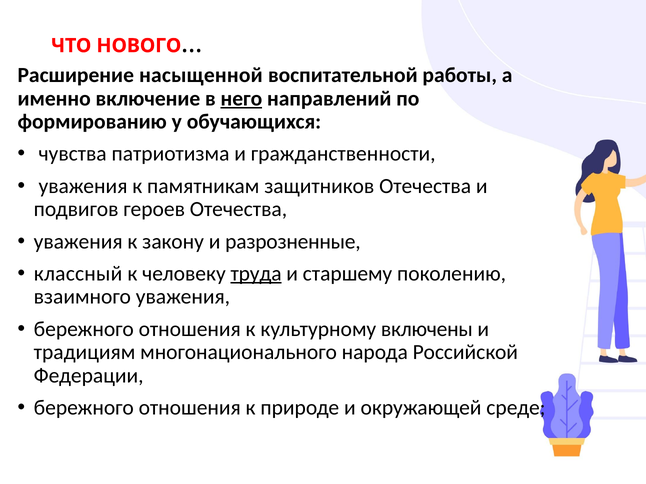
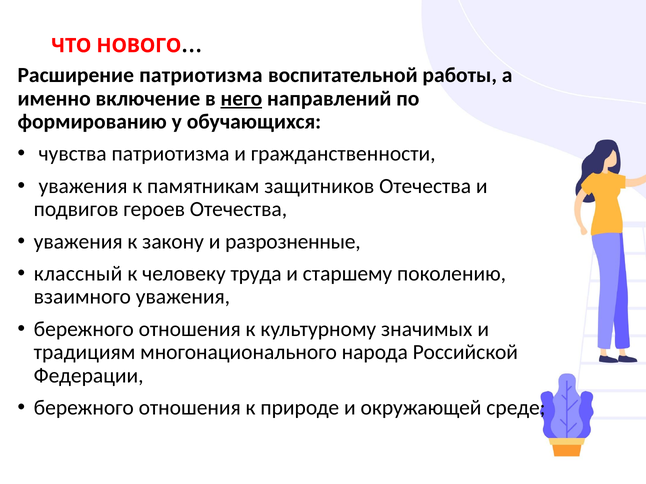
Расширение насыщенной: насыщенной -> патриотизма (201, 75)
труда underline: present -> none (256, 274)
включены: включены -> значимых (427, 329)
